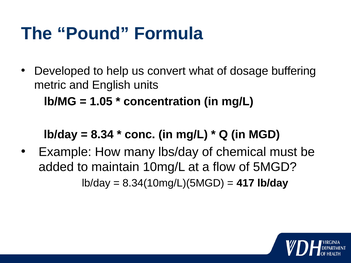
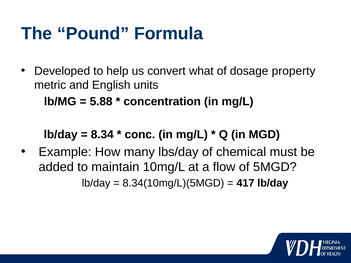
buffering: buffering -> property (294, 71)
1.05: 1.05 -> 5.88 (101, 102)
